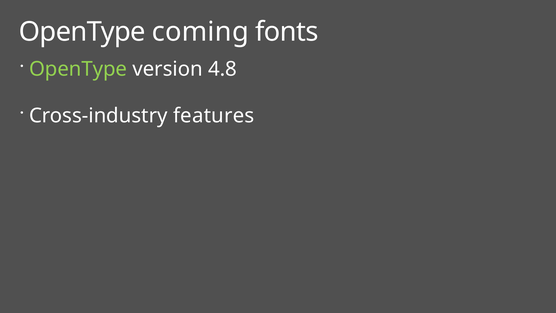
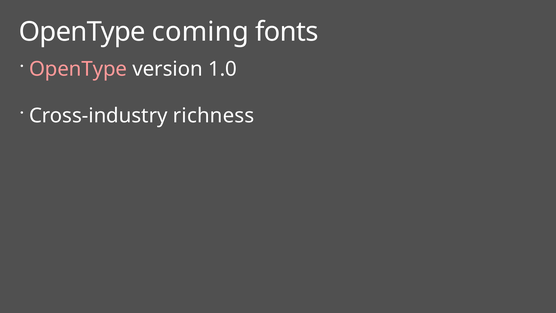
OpenType colour: light green -> pink (78, 69)
4.8: 4.8 -> 1.0 (223, 69)
features: features -> richness (214, 116)
